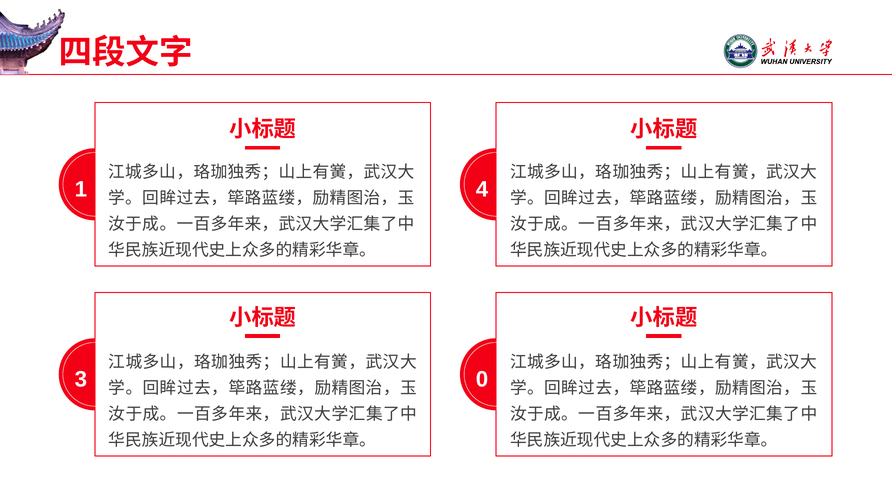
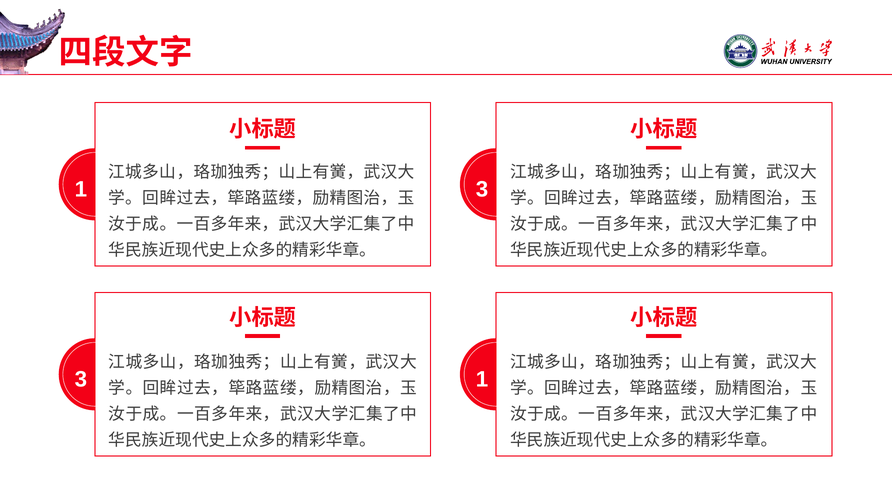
1 4: 4 -> 3 (482, 189)
3 0: 0 -> 1 (482, 379)
